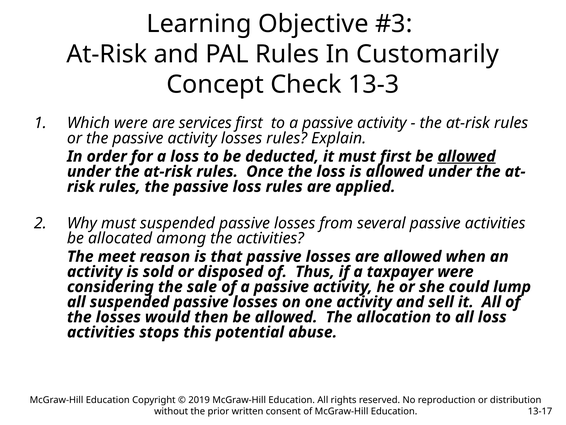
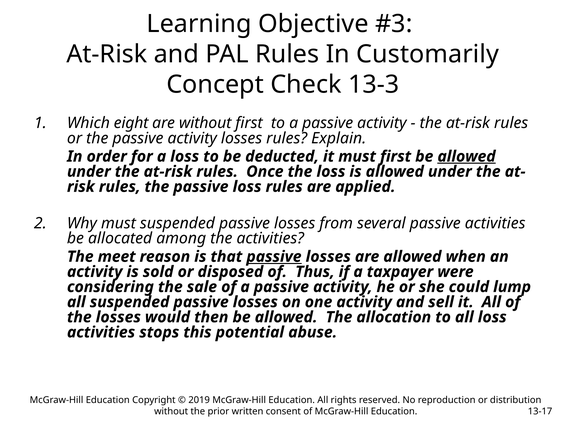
Which were: were -> eight (131, 123)
are services: services -> without (205, 123)
passive underline: none -> present (274, 256)
